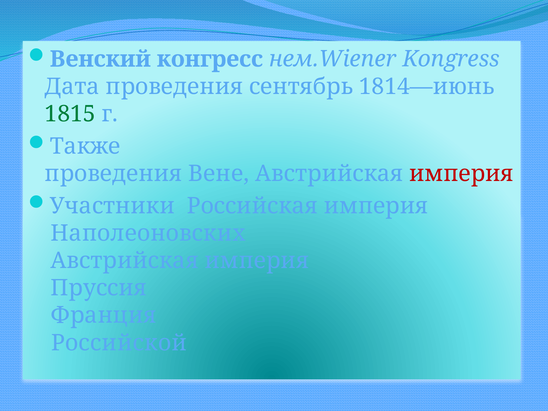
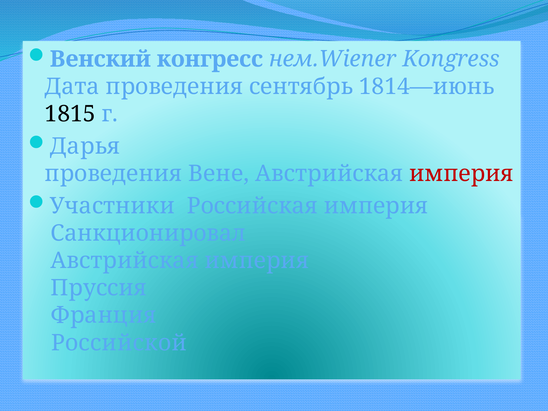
1815 colour: green -> black (70, 114)
Также: Также -> Дарья (85, 146)
Наполеоновских: Наполеоновских -> Санкционировал (148, 233)
